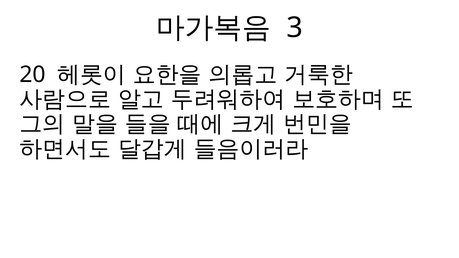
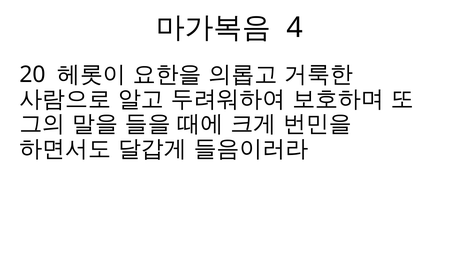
3: 3 -> 4 (295, 28)
